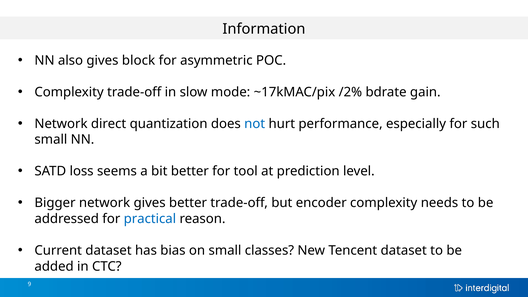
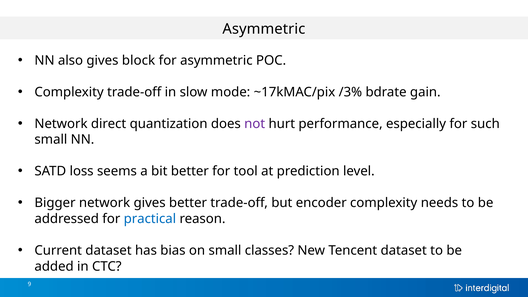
Information: Information -> Asymmetric (264, 29)
/2%: /2% -> /3% (350, 92)
not colour: blue -> purple (255, 124)
